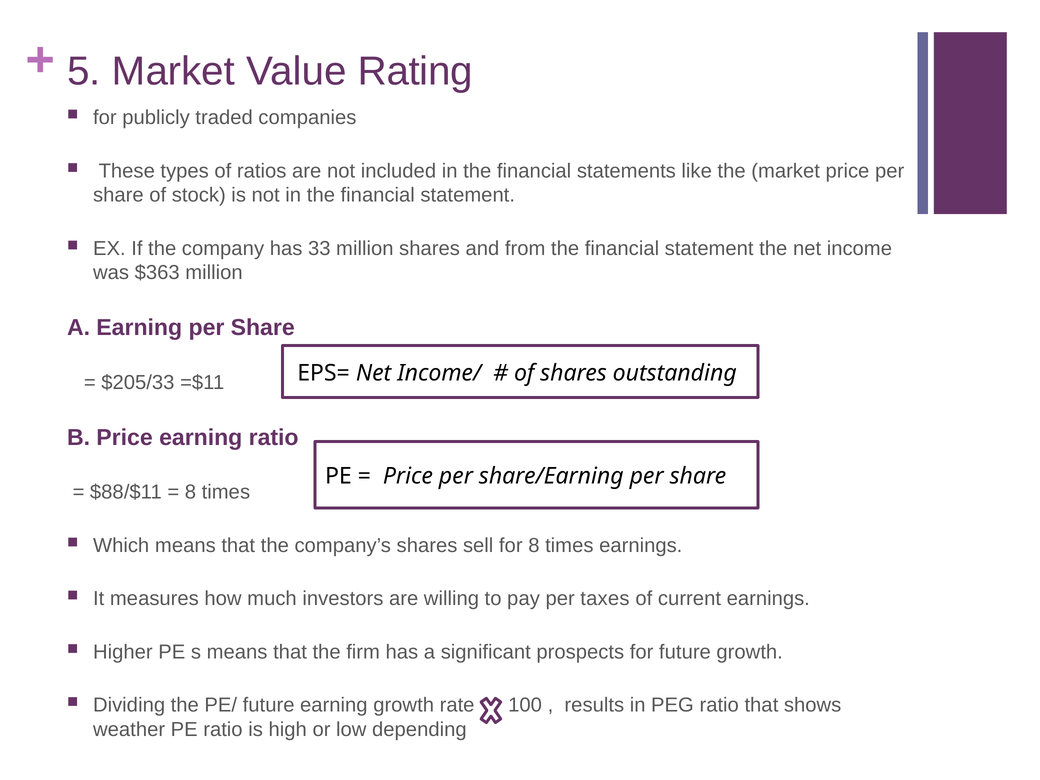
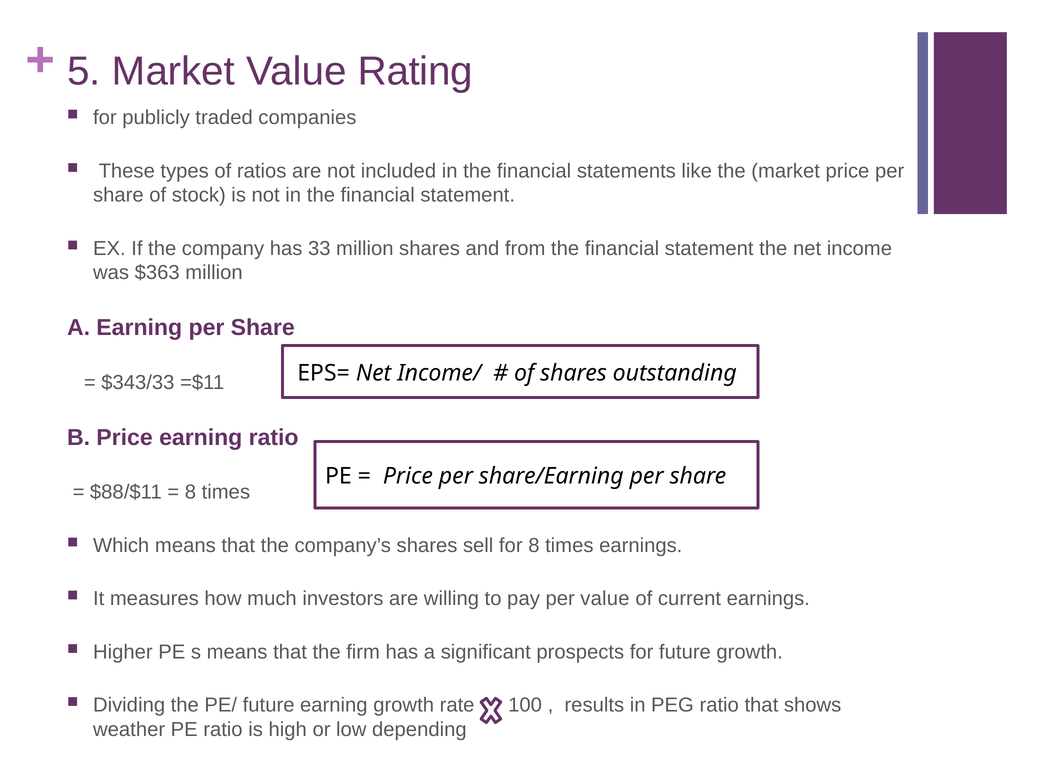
$205/33: $205/33 -> $343/33 (138, 383)
per taxes: taxes -> value (605, 599)
